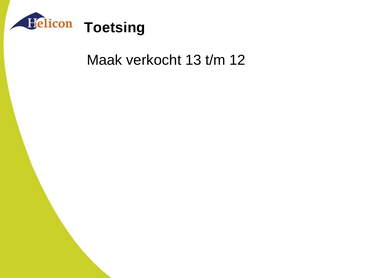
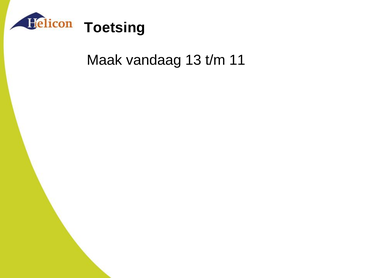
verkocht: verkocht -> vandaag (154, 60)
12: 12 -> 11 (237, 60)
